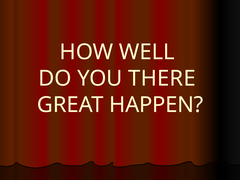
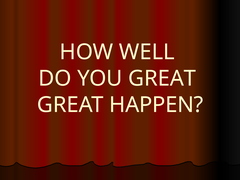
YOU THERE: THERE -> GREAT (162, 79)
